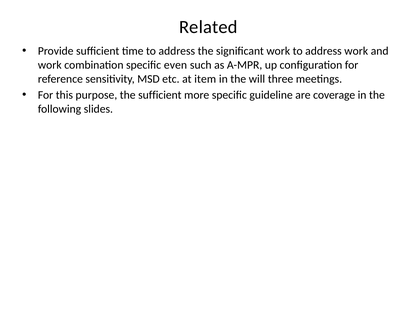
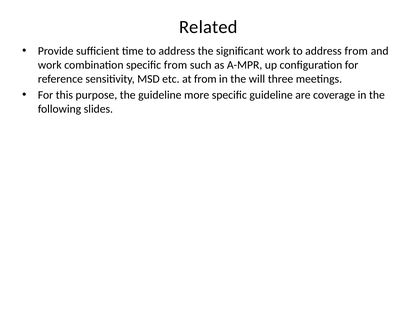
address work: work -> from (356, 51)
specific even: even -> from (175, 65)
at item: item -> from (205, 79)
the sufficient: sufficient -> guideline (160, 95)
